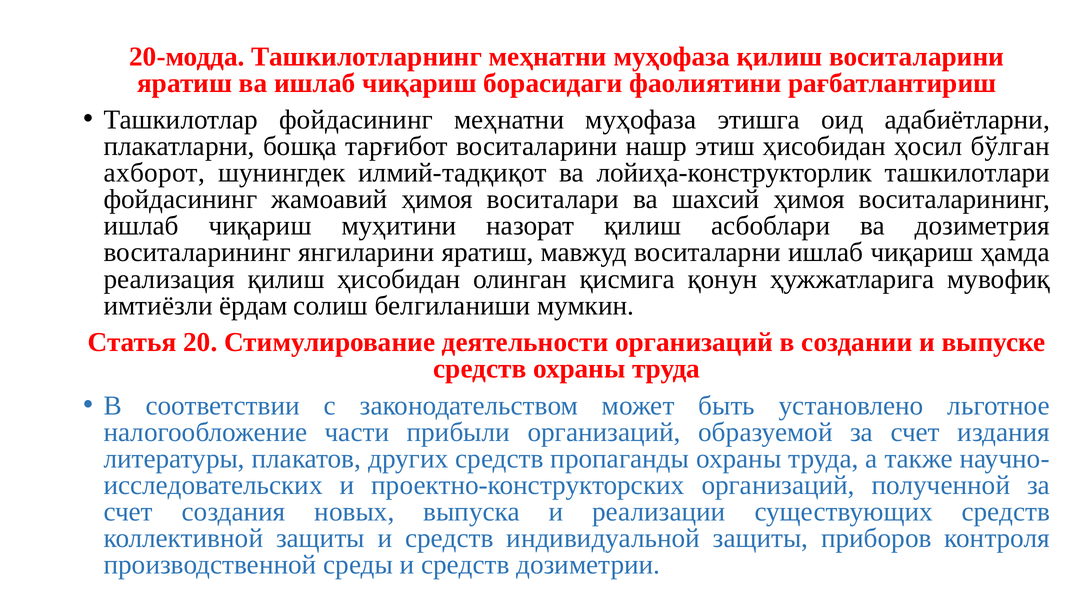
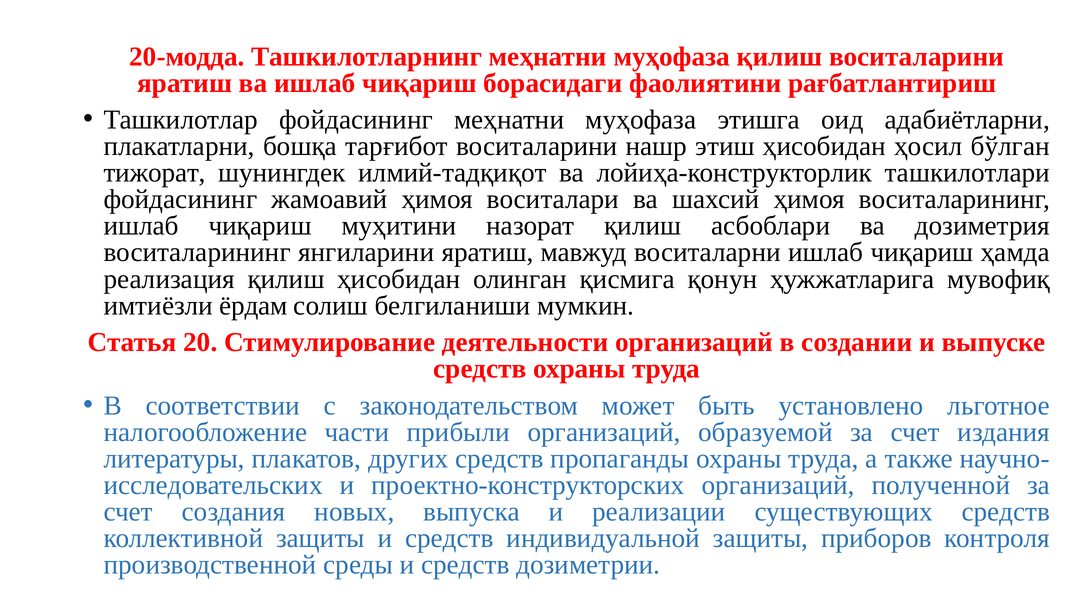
ахборот: ахборот -> тижорат (155, 173)
